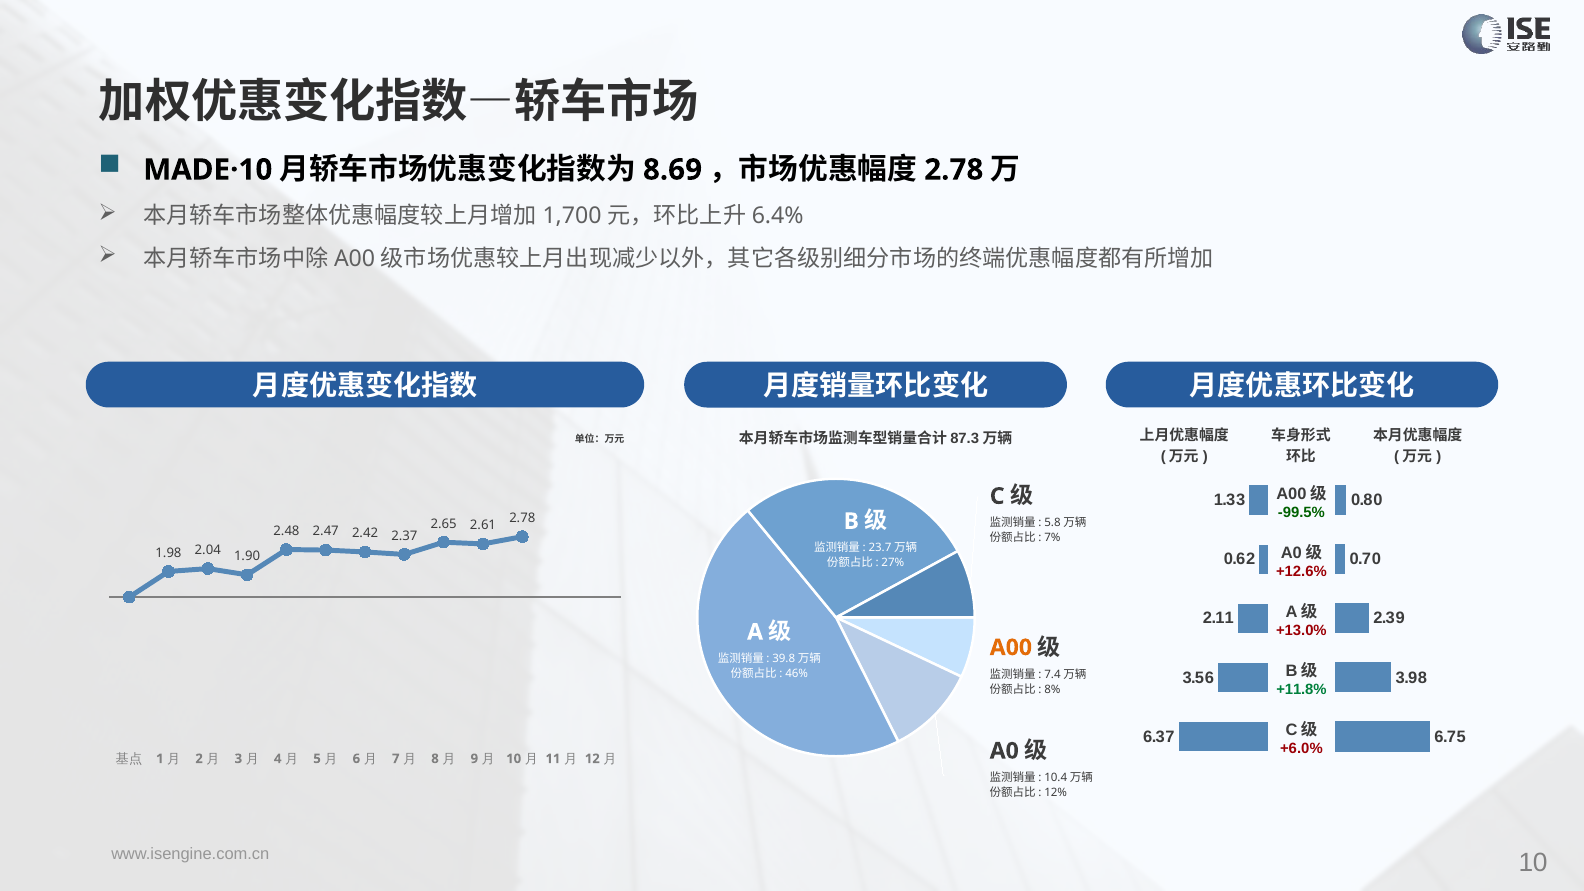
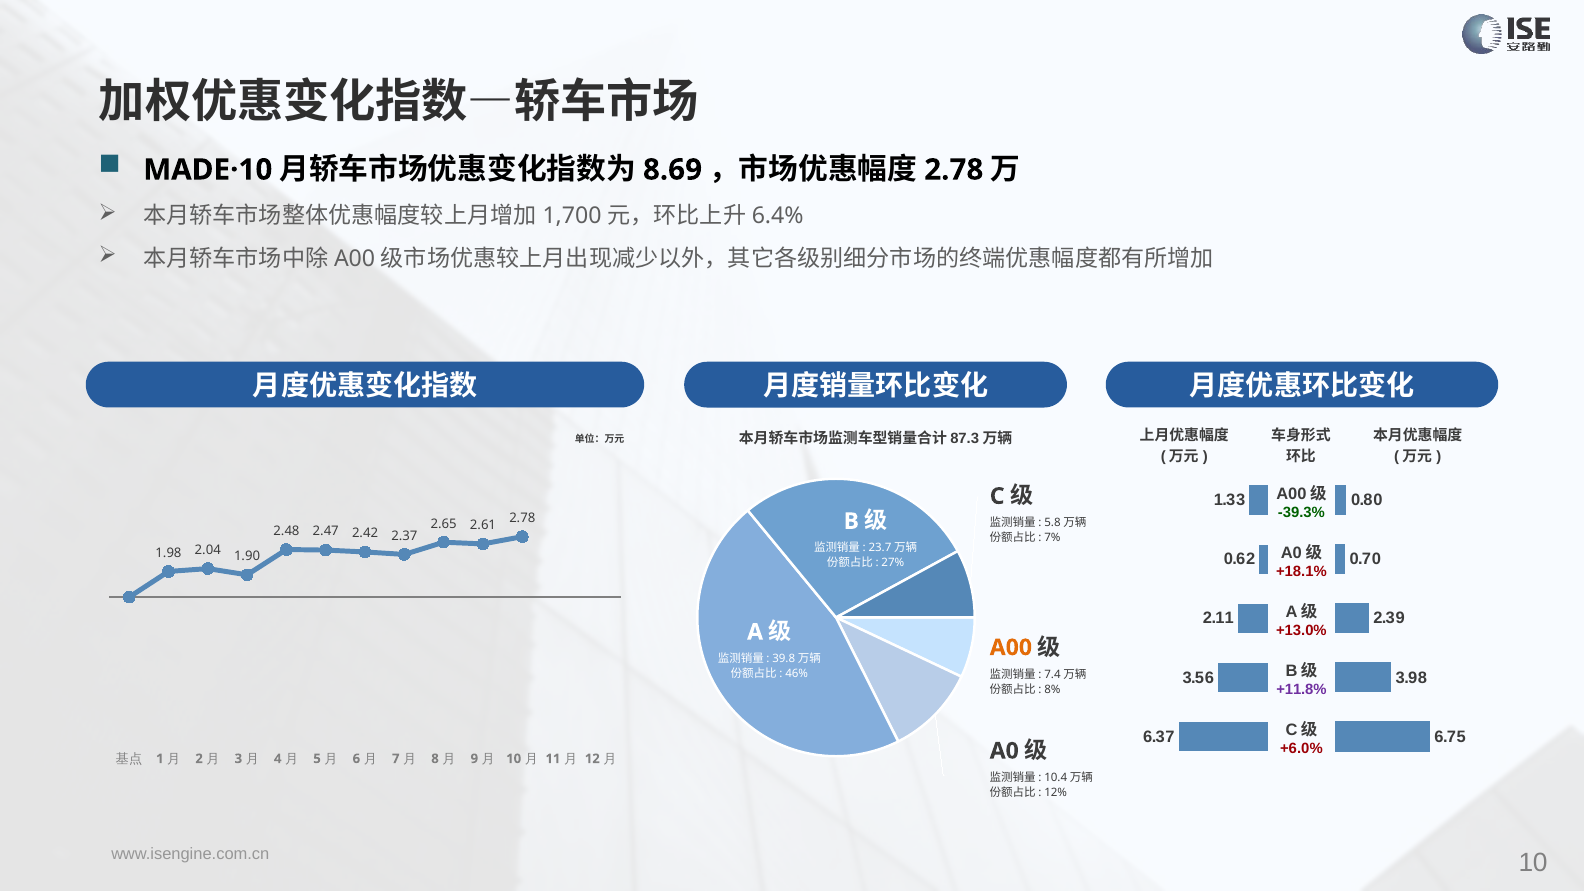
-99.5%: -99.5% -> -39.3% (1301, 512)
+12.6%: +12.6% -> +18.1% (1301, 571)
+11.8% colour: green -> purple (1301, 690)
